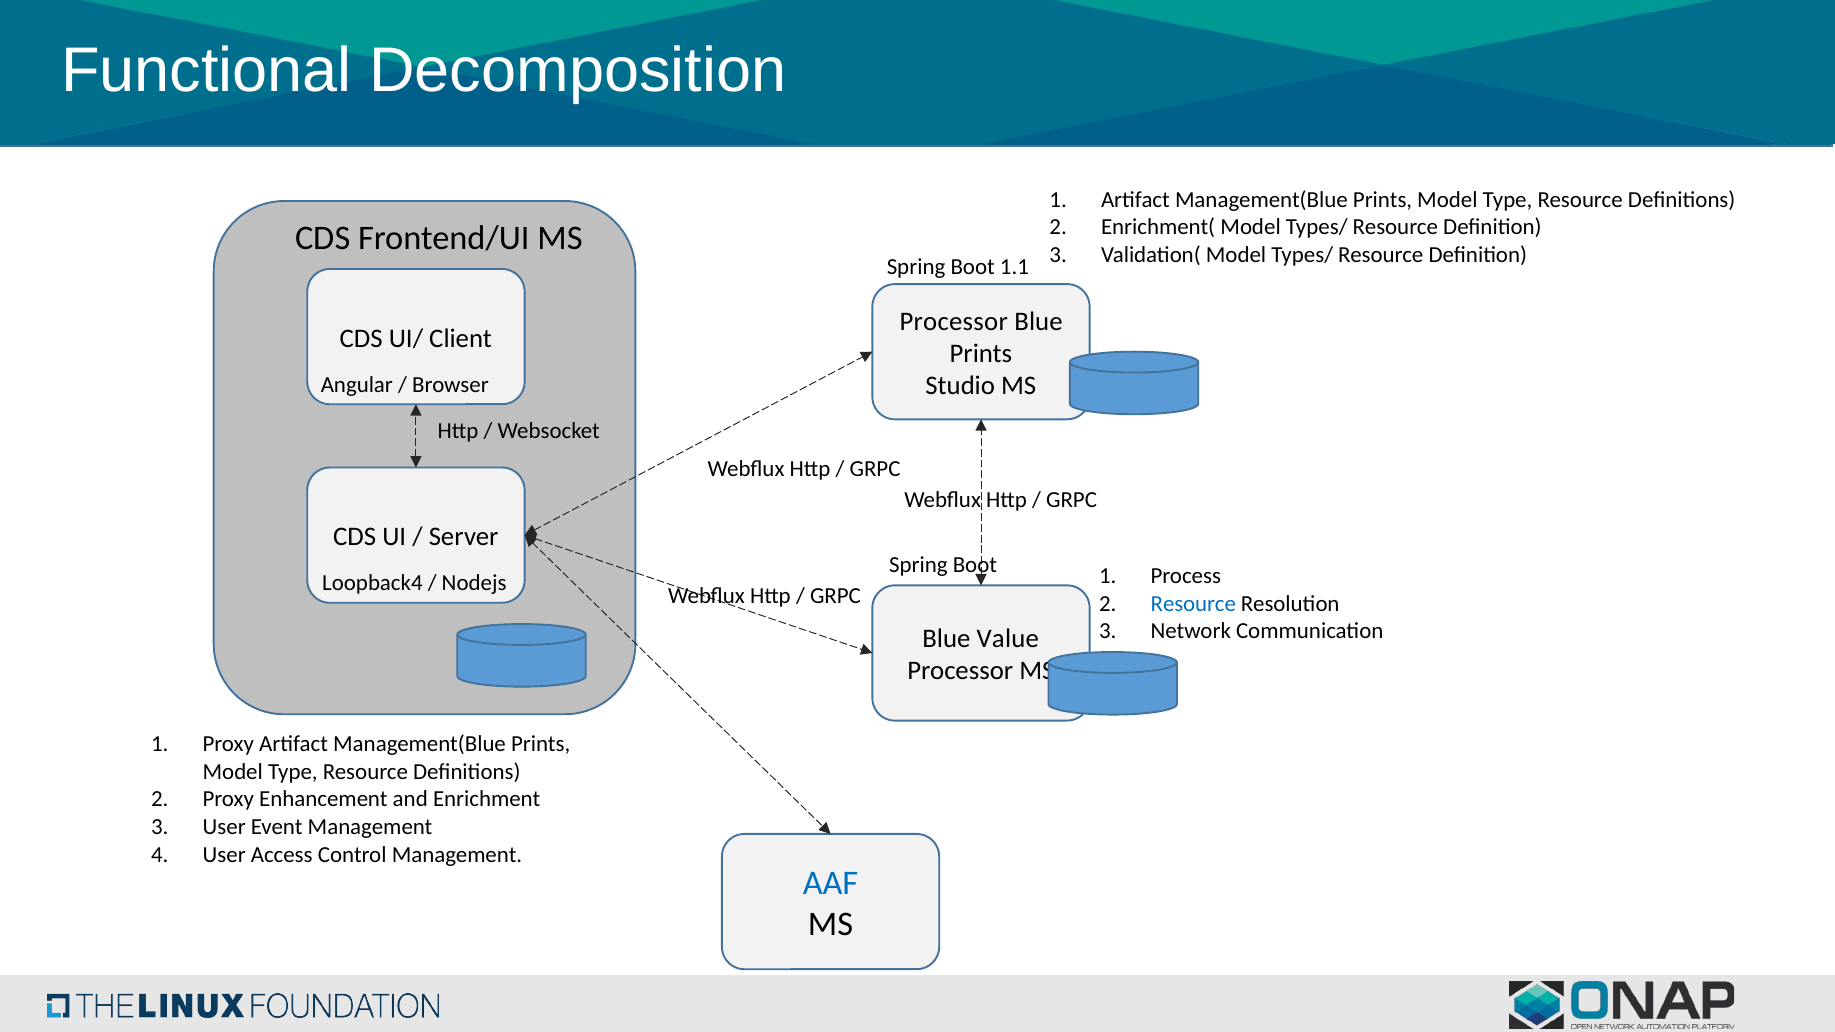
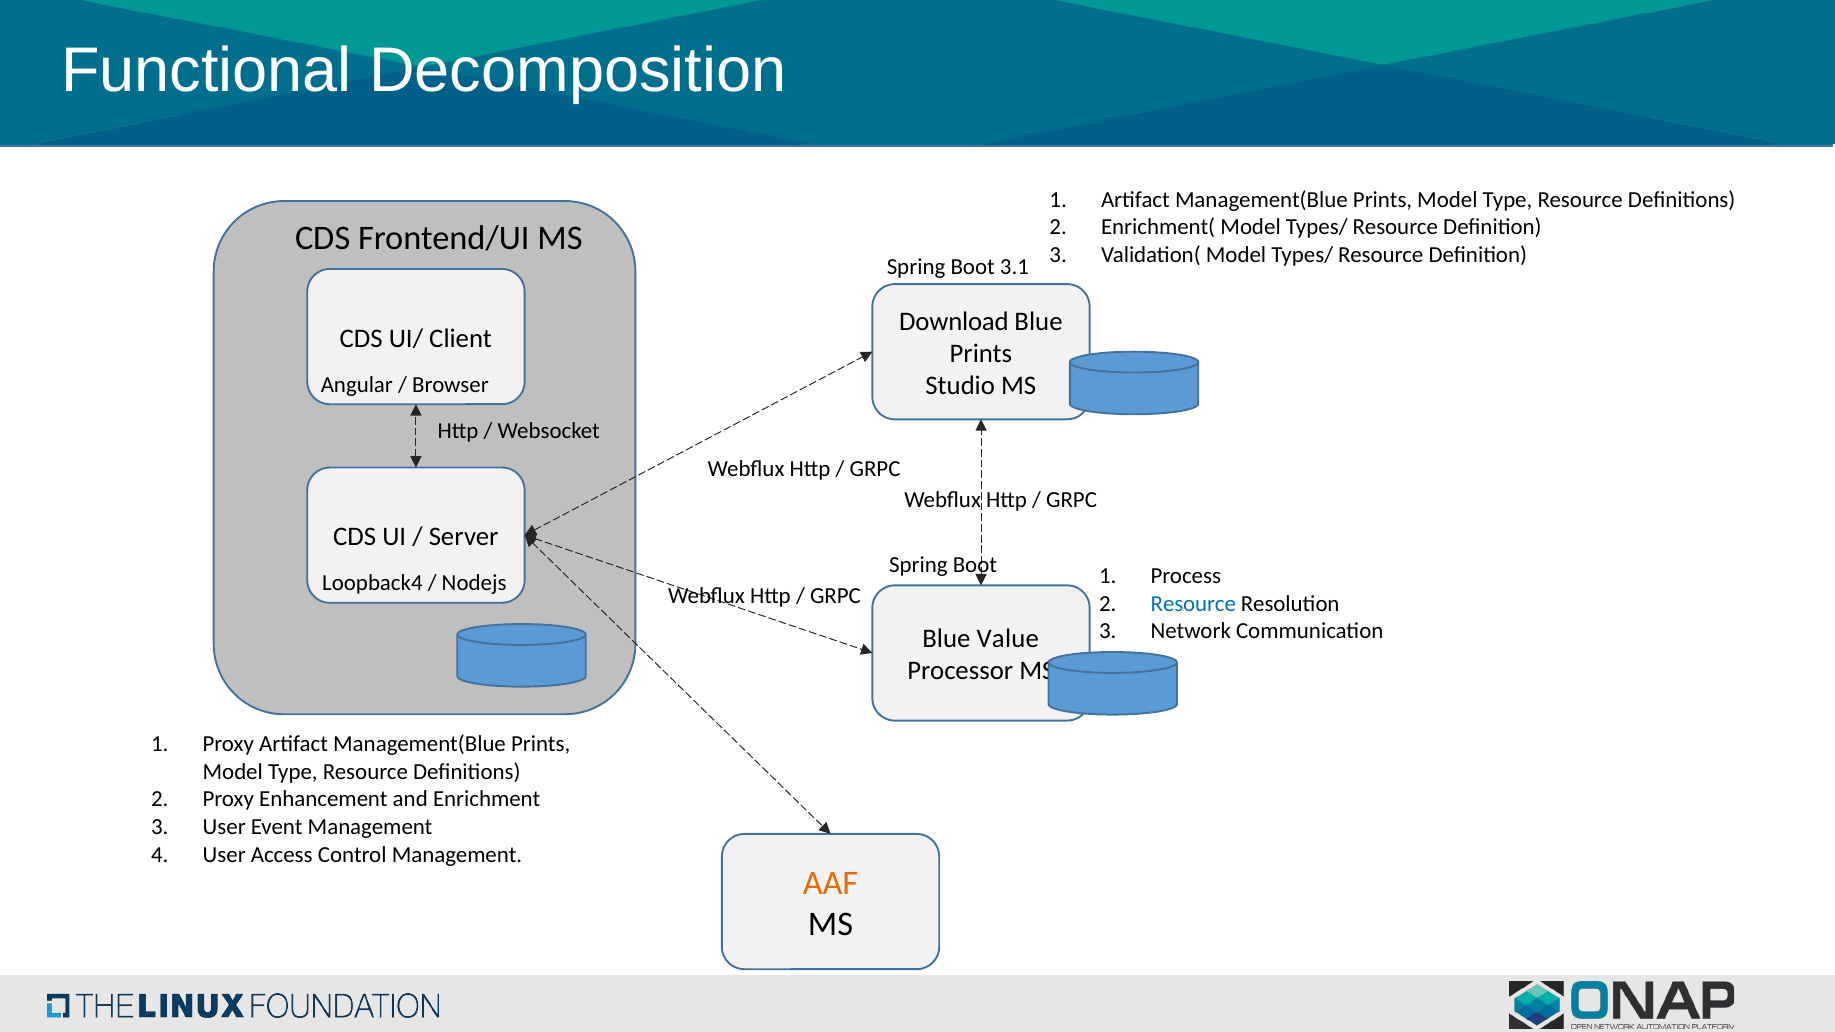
1.1: 1.1 -> 3.1 (1014, 267)
Processor: Processor -> Download (954, 321)
AAF colour: blue -> orange (831, 883)
